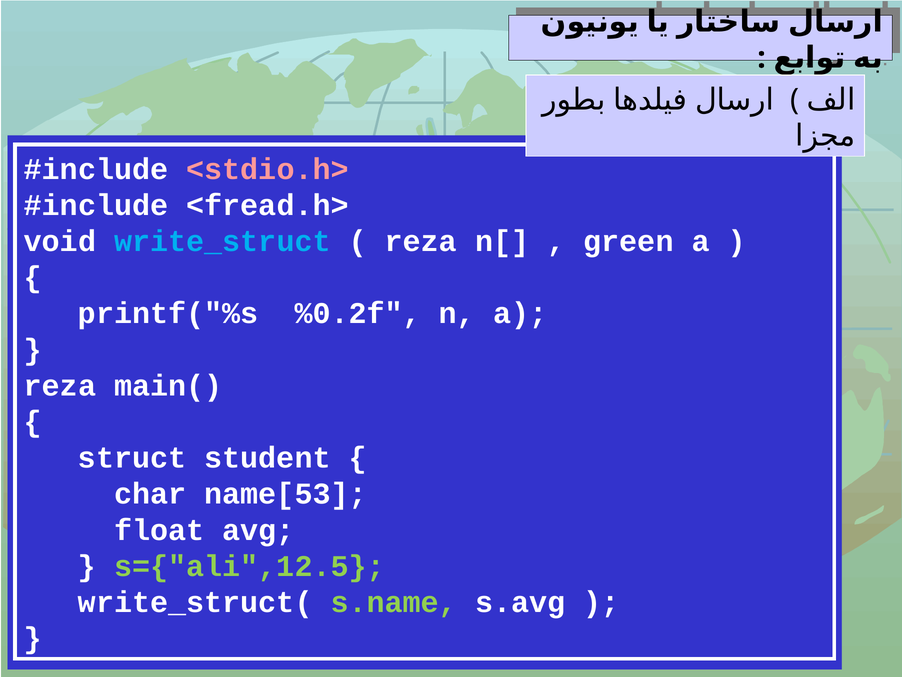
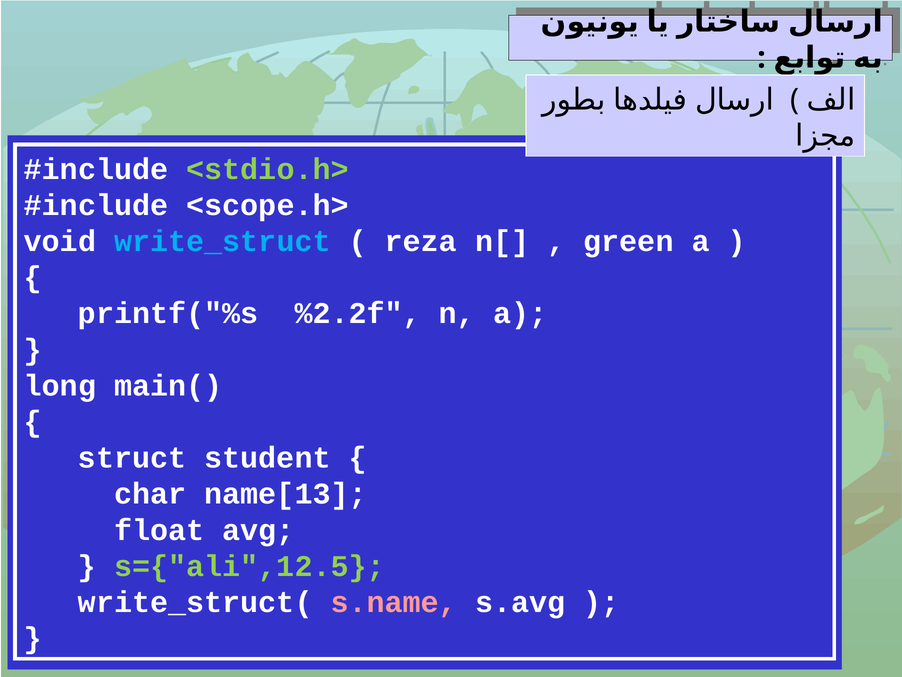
<stdio.h> colour: pink -> light green (267, 169)
<fread.h>: <fread.h> -> <scope.h> (267, 205)
%0.2f: %0.2f -> %2.2f (358, 313)
reza: reza -> long (60, 385)
name[53: name[53 -> name[13 (286, 494)
s.name colour: light green -> pink (394, 602)
